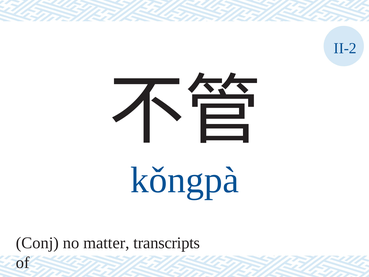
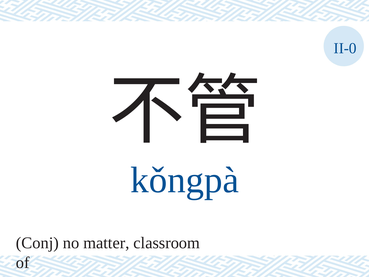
II-2: II-2 -> II-0 (345, 48)
transcripts: transcripts -> classroom (167, 243)
